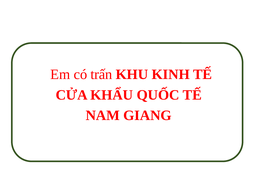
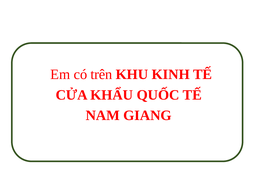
trấn: trấn -> trên (101, 74)
